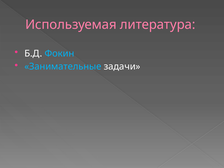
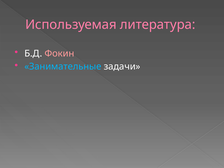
Фокин colour: light blue -> pink (59, 53)
